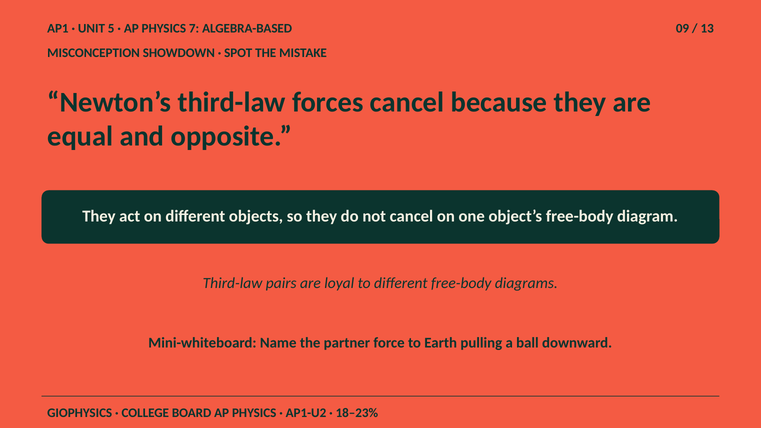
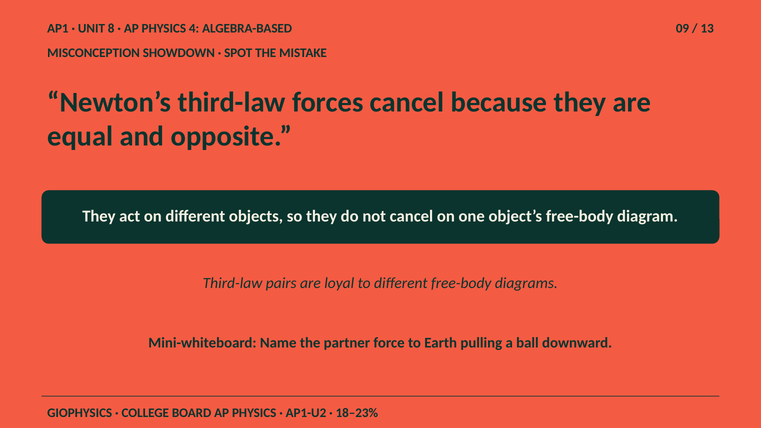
5: 5 -> 8 (111, 28)
7: 7 -> 4 (194, 28)
